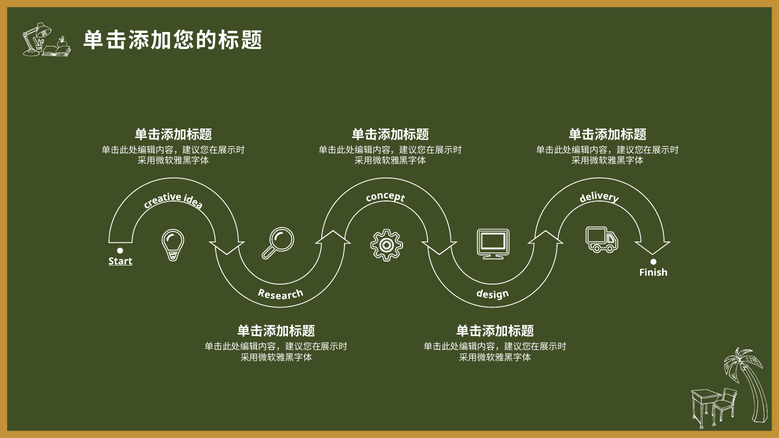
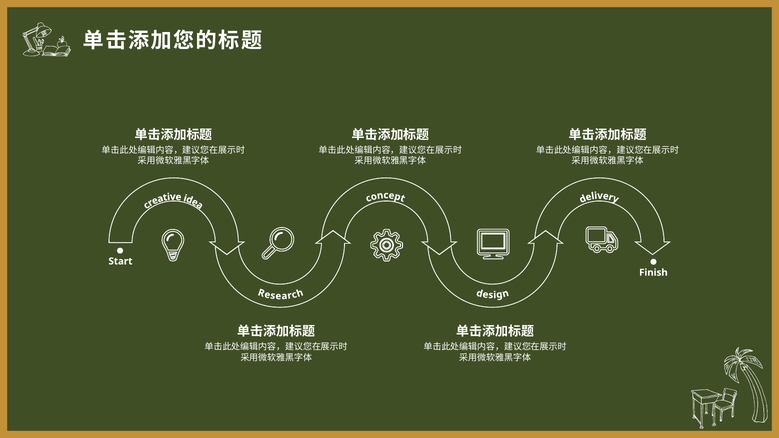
Start underline: present -> none (120, 261)
